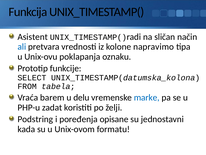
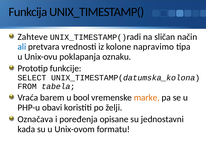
Asistent: Asistent -> Zahteve (33, 37)
delu: delu -> bool (81, 97)
marke colour: blue -> orange (147, 97)
zadat: zadat -> obavi (52, 107)
Podstring: Podstring -> Označava (35, 119)
